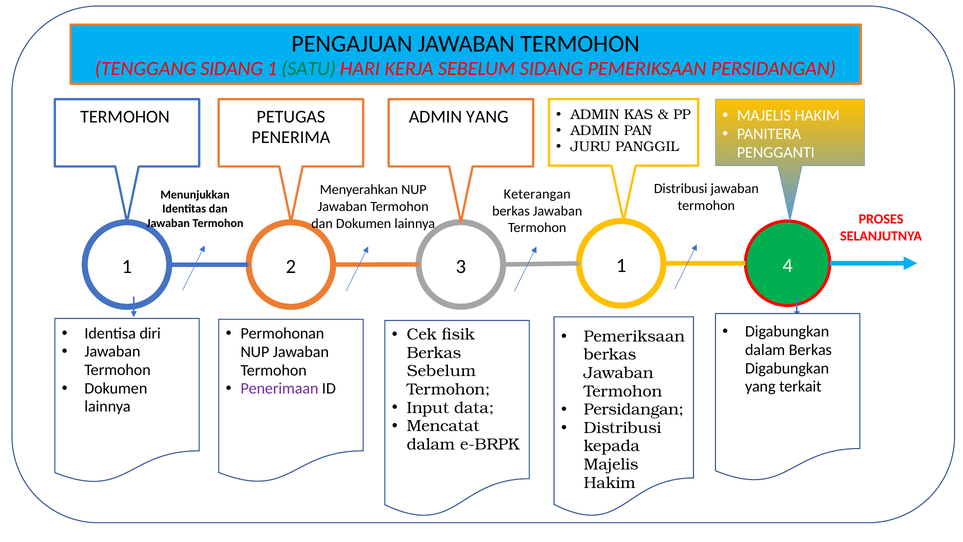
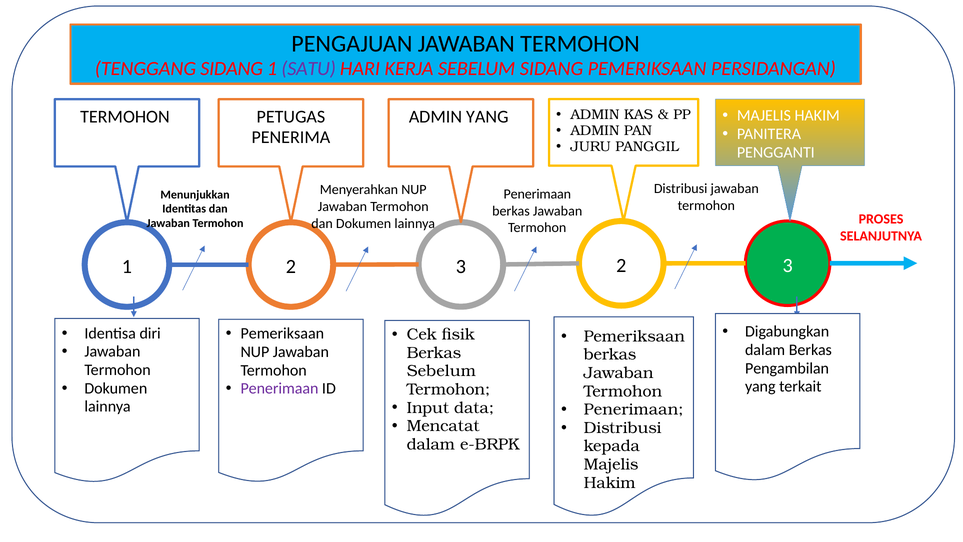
SATU colour: green -> purple (309, 69)
Keterangan: Keterangan -> Penerimaan (537, 194)
2 1: 1 -> 2 (621, 265)
1 4: 4 -> 3 (788, 265)
Permohonan: Permohonan -> Pemeriksaan (282, 333)
Digabungkan: Digabungkan -> Pengambilan (787, 368)
Persidangan: Persidangan -> Penerimaan (634, 409)
